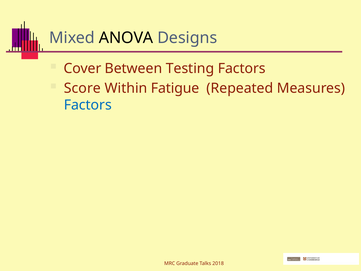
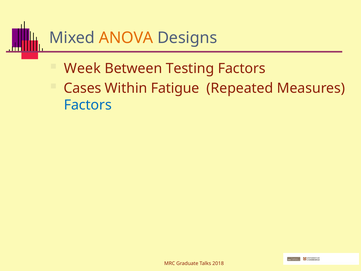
ANOVA colour: black -> orange (126, 38)
Cover: Cover -> Week (82, 68)
Score: Score -> Cases (82, 88)
